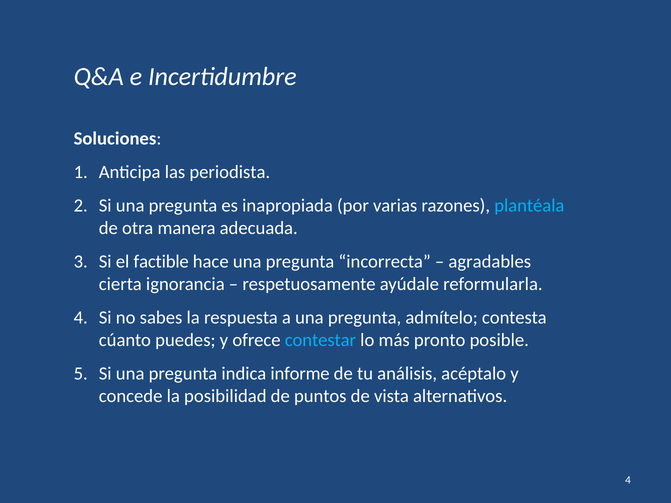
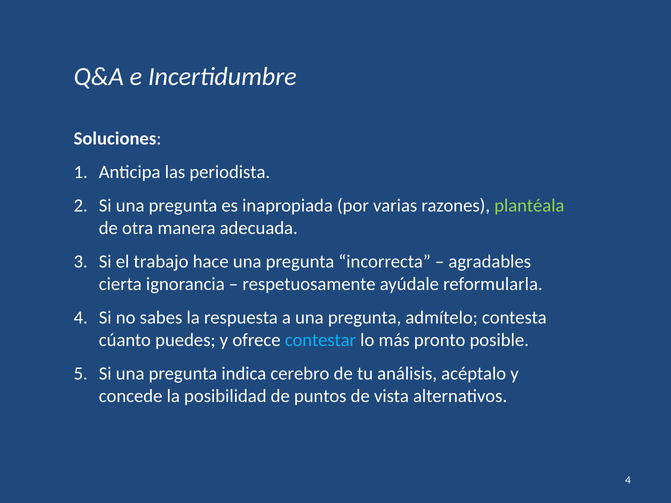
plantéala colour: light blue -> light green (529, 206)
factible: factible -> trabajo (161, 262)
informe: informe -> cerebro (300, 374)
